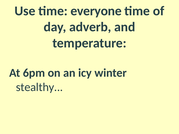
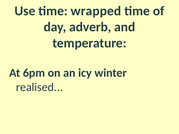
everyone: everyone -> wrapped (96, 11)
stealthy: stealthy -> realised (39, 87)
